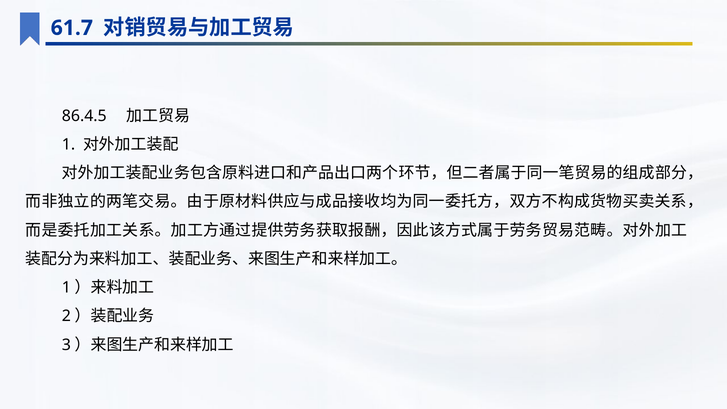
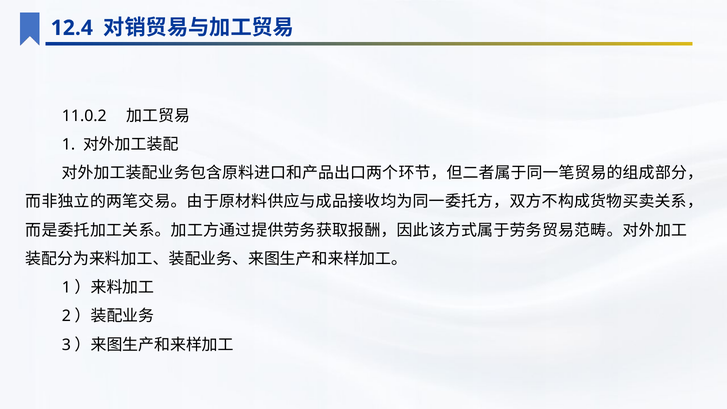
61.7: 61.7 -> 12.4 (72, 28)
86.4.5: 86.4.5 -> 11.0.2 (84, 116)
